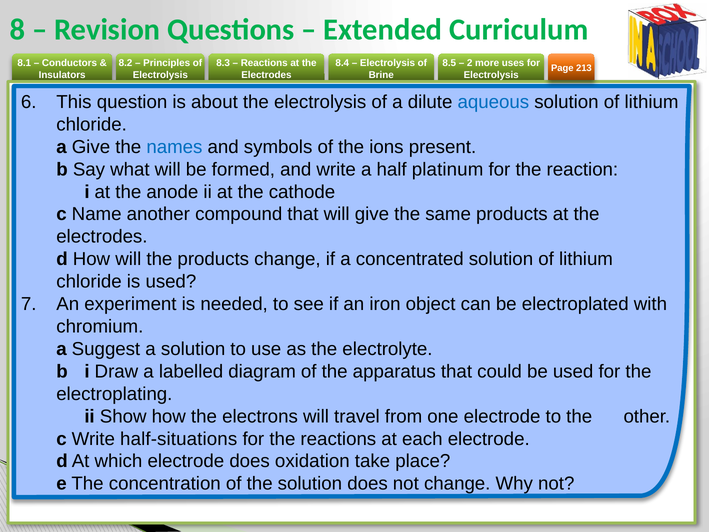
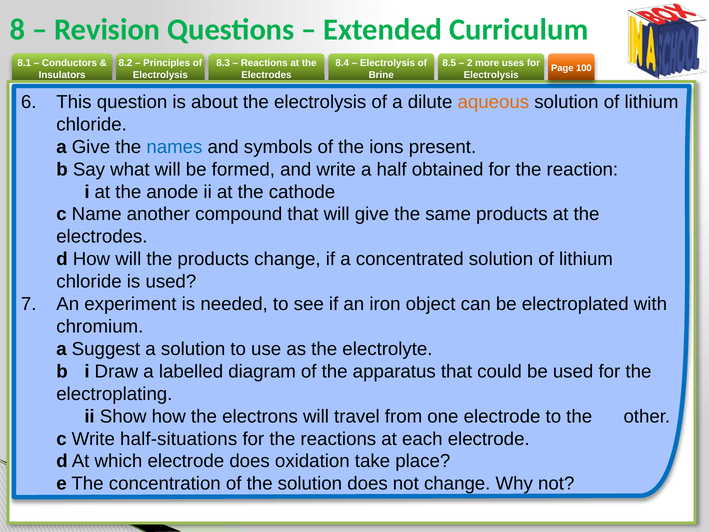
213: 213 -> 100 (584, 68)
aqueous colour: blue -> orange (493, 102)
platinum: platinum -> obtained (448, 169)
